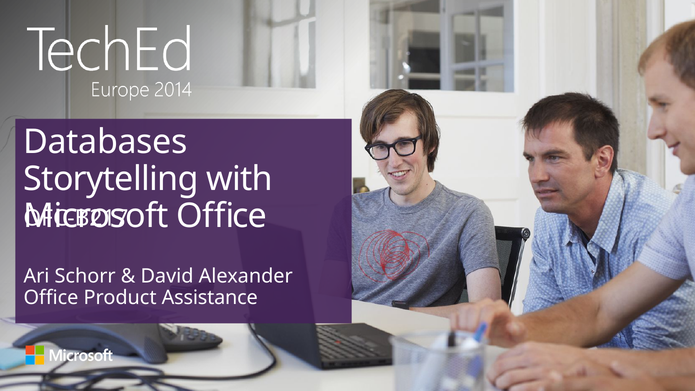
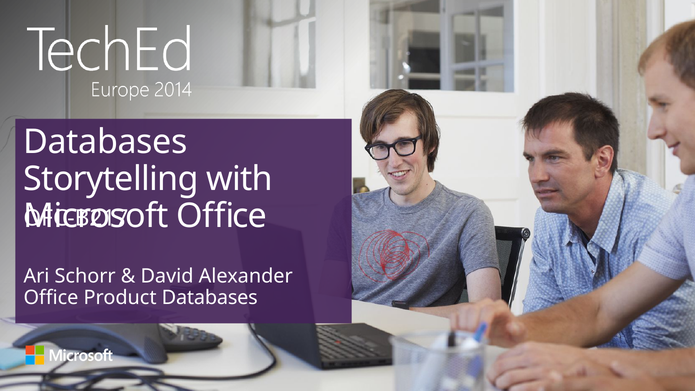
Product Assistance: Assistance -> Databases (210, 298)
